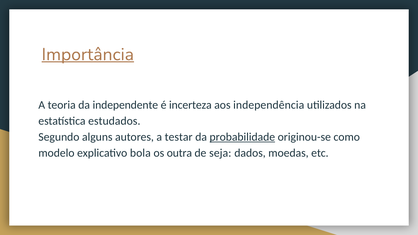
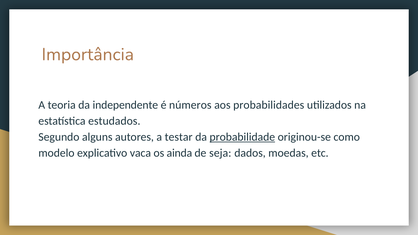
Importância underline: present -> none (88, 55)
incerteza: incerteza -> números (190, 105)
independência: independência -> probabilidades (269, 105)
bola: bola -> vaca (140, 153)
outra: outra -> ainda (179, 153)
